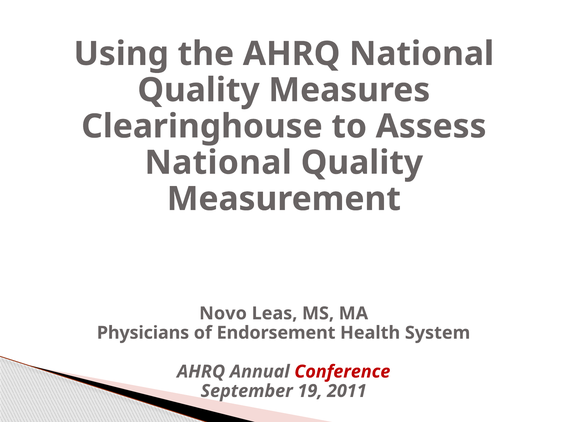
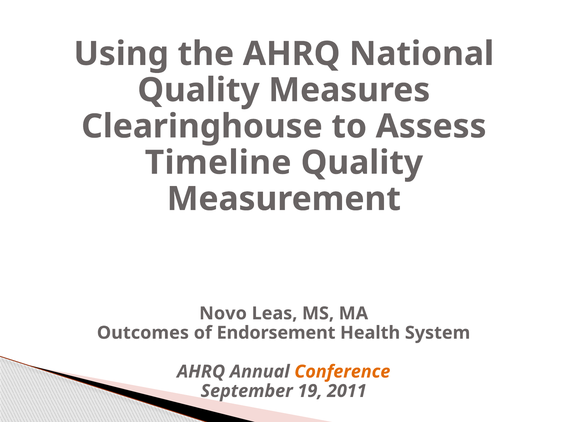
National: National -> Timeline (218, 163)
Physicians: Physicians -> Outcomes (143, 333)
Conference colour: red -> orange (342, 372)
